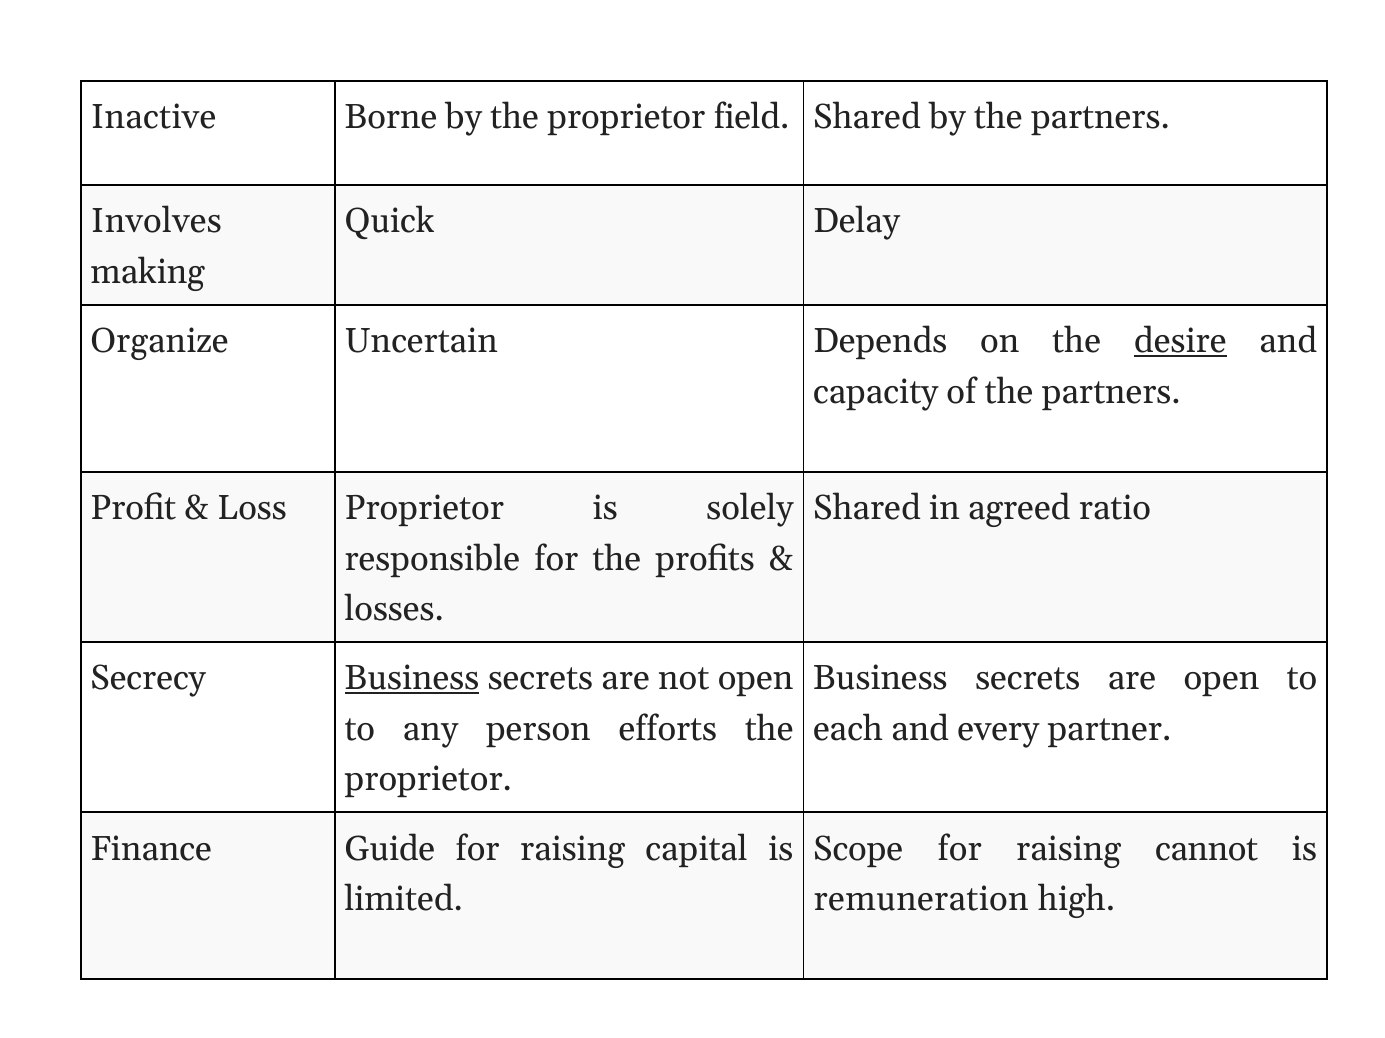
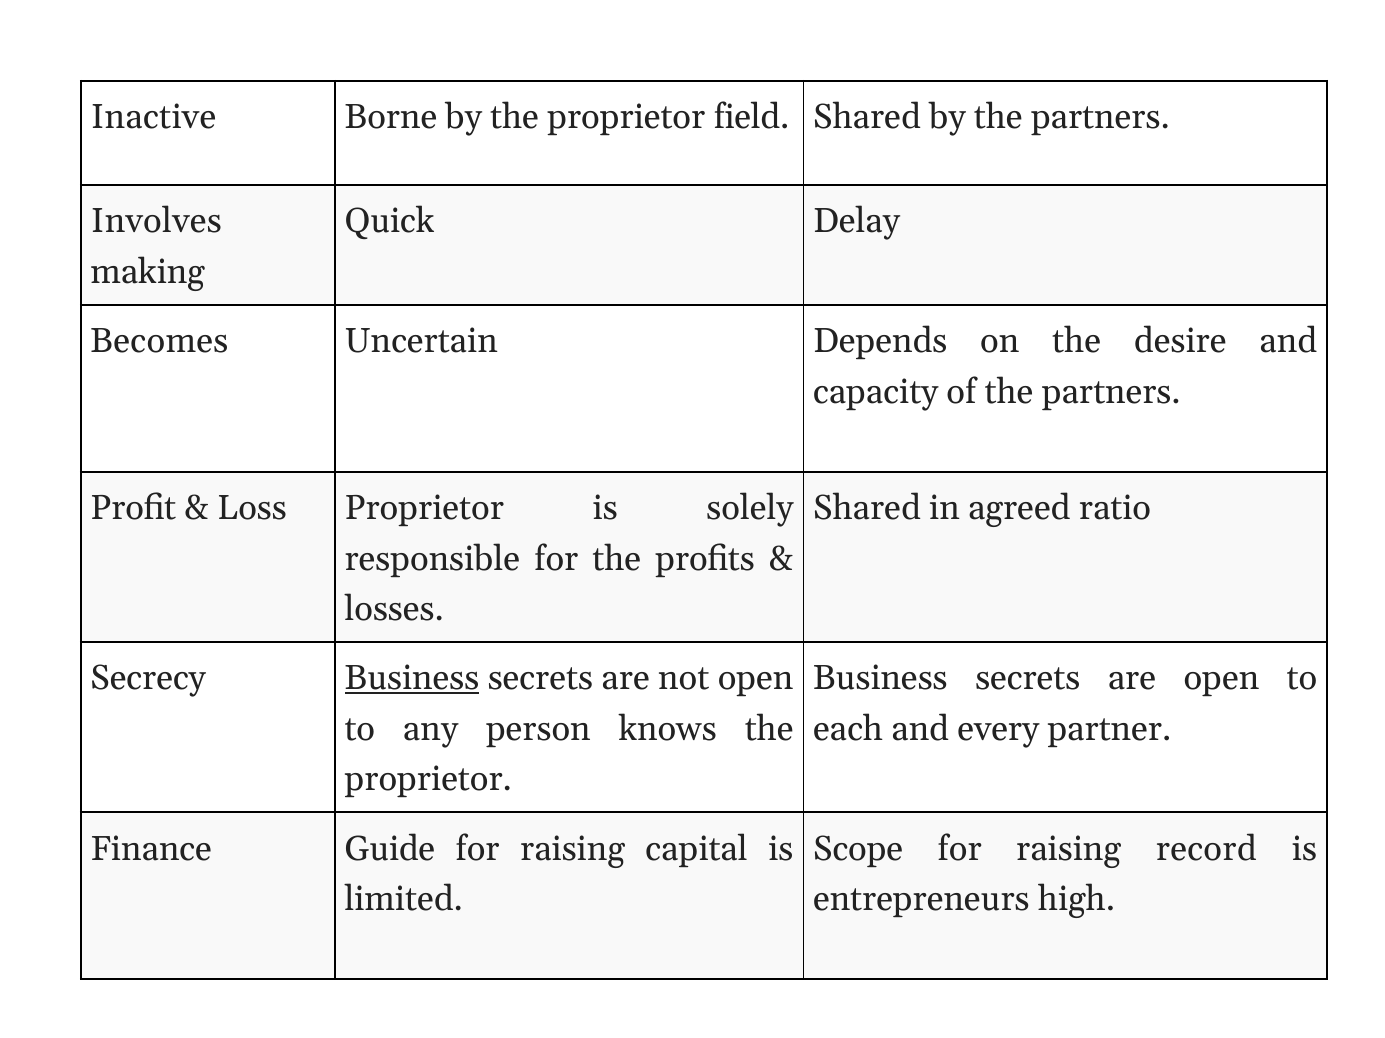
Organize: Organize -> Becomes (159, 342)
desire underline: present -> none (1180, 342)
efforts: efforts -> knows (668, 729)
cannot: cannot -> record (1206, 849)
remuneration: remuneration -> entrepreneurs (921, 900)
